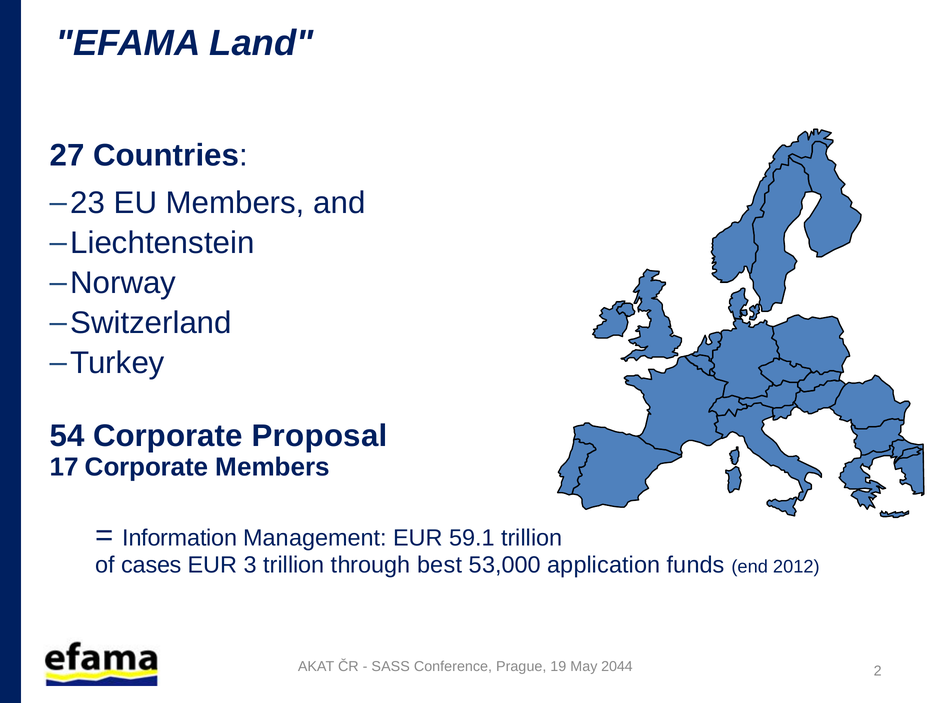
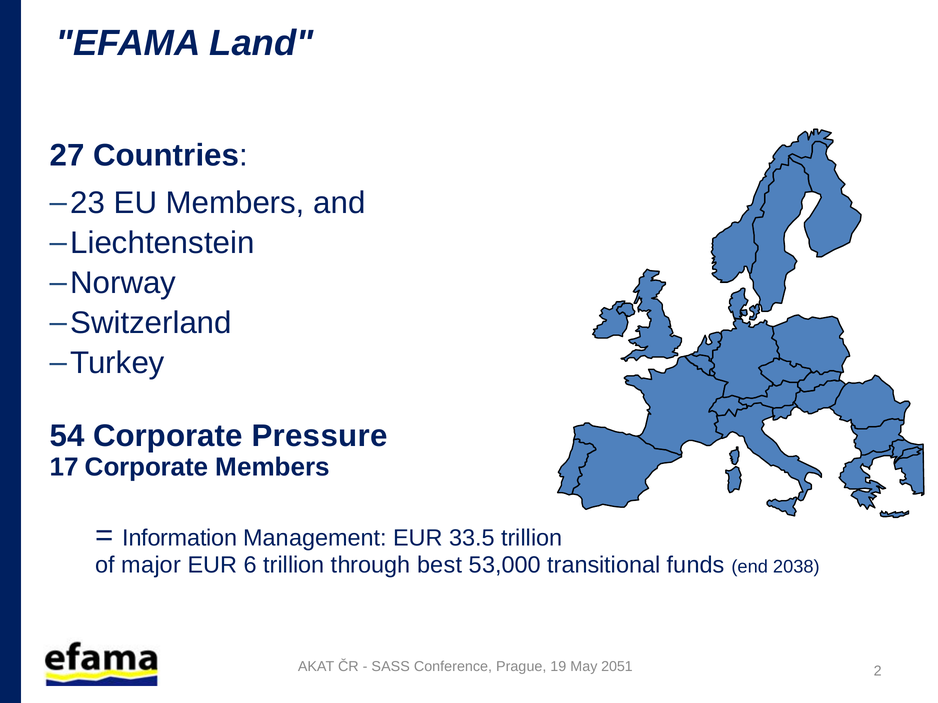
Proposal: Proposal -> Pressure (320, 436)
59.1: 59.1 -> 33.5 (472, 538)
cases: cases -> major (151, 565)
3: 3 -> 6 (250, 565)
application: application -> transitional (604, 565)
2012: 2012 -> 2038 (796, 567)
2044: 2044 -> 2051 (617, 667)
